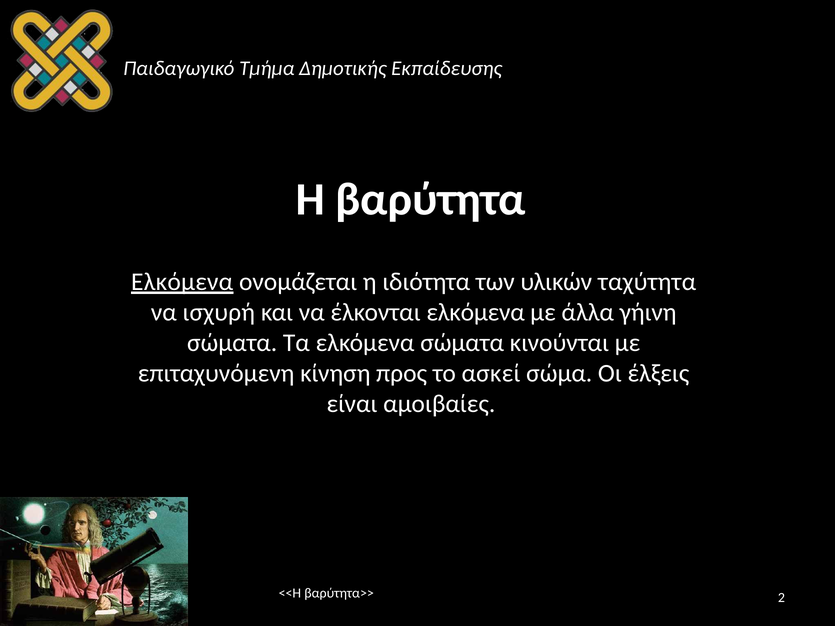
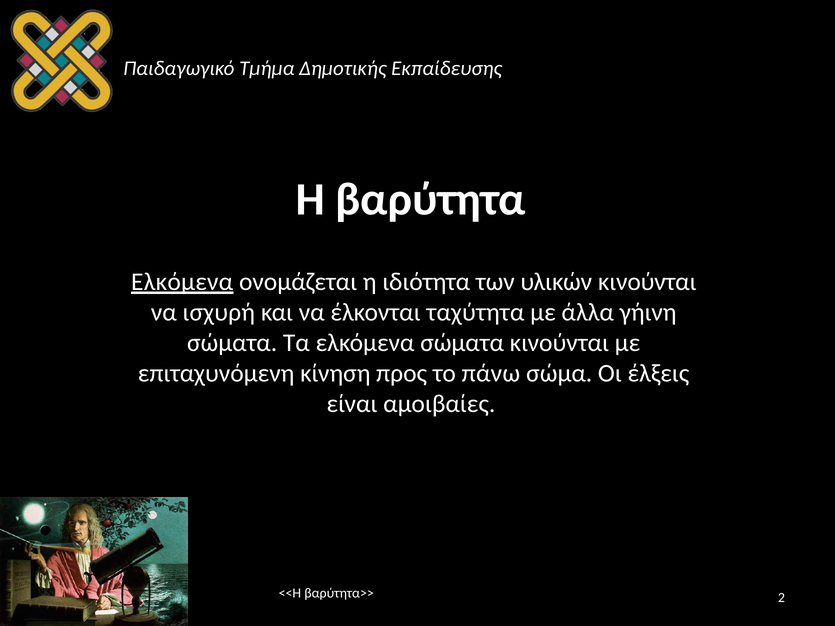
υλικών ταχύτητα: ταχύτητα -> κινούνται (647, 282)
έλκονται ελκόμενα: ελκόμενα -> ταχύτητα (475, 312)
ασκεί: ασκεί -> πάνω (491, 374)
